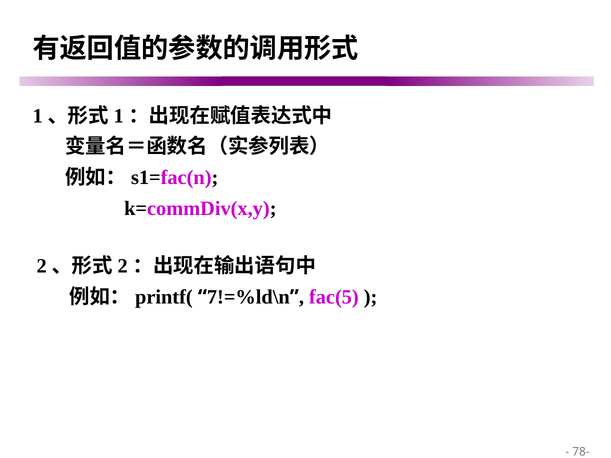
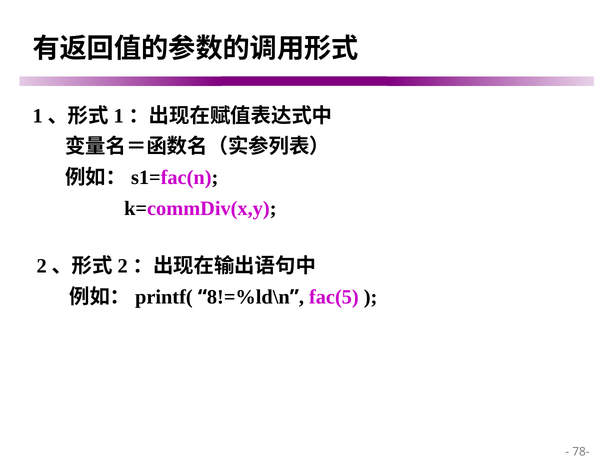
7!=%ld\n: 7!=%ld\n -> 8!=%ld\n (248, 297)
